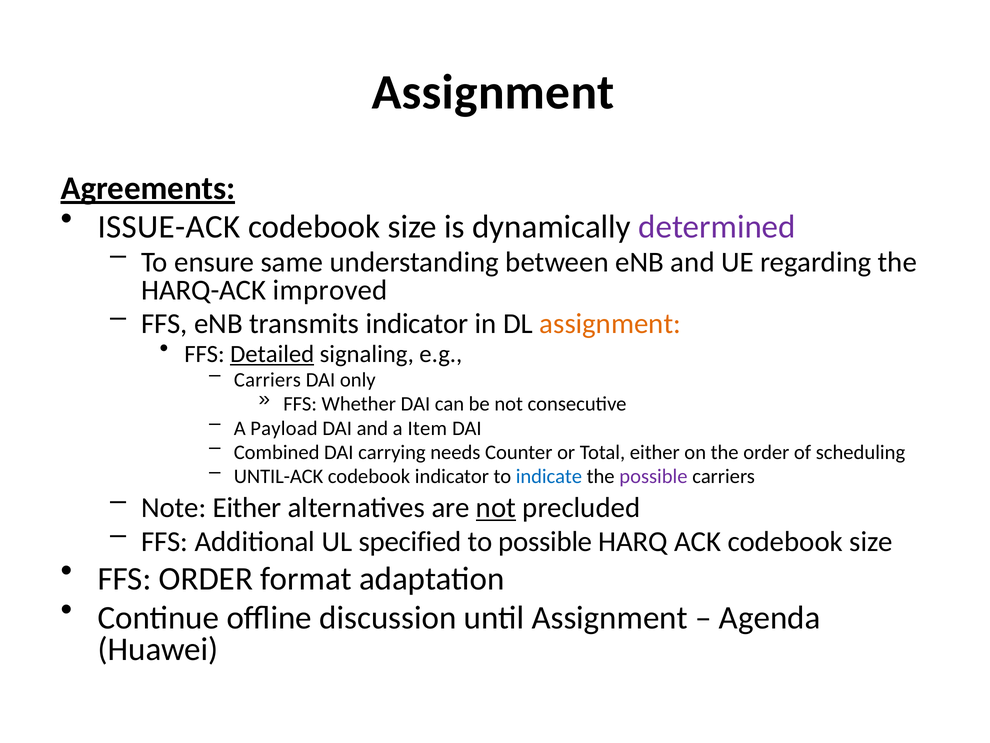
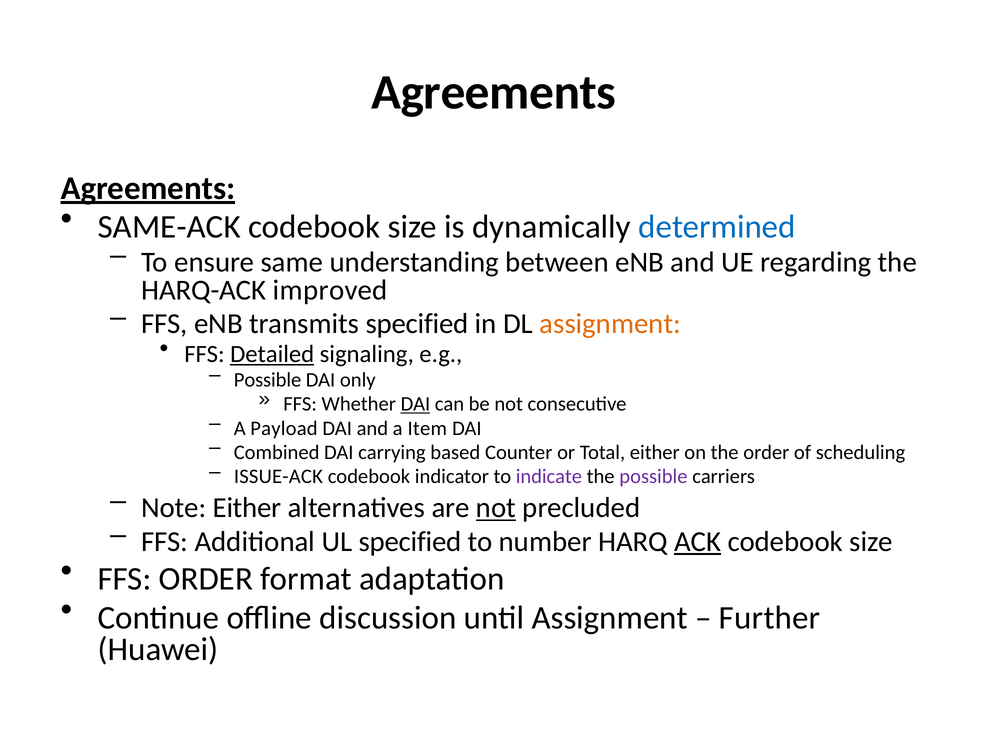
Assignment: Assignment -> Agreements (493, 92)
ISSUE-ACK: ISSUE-ACK -> SAME-ACK (169, 227)
determined colour: purple -> blue (717, 227)
transmits indicator: indicator -> specified (417, 324)
Carriers: Carriers -> Possible (268, 380)
DAI underline: none -> present (415, 404)
needs: needs -> based (455, 452)
UNTIL-ACK: UNTIL-ACK -> ISSUE-ACK (278, 476)
indicate colour: blue -> purple (549, 476)
to possible: possible -> number (545, 541)
ACK underline: none -> present (698, 541)
Agenda: Agenda -> Further (770, 617)
